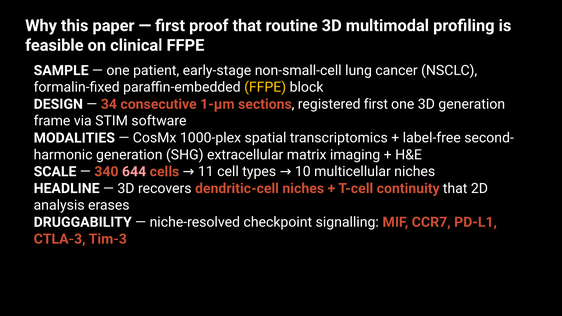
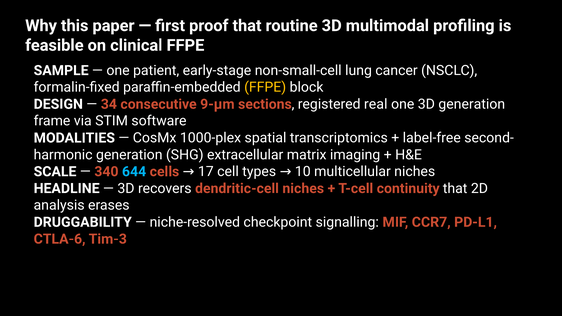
1-µm: 1-µm -> 9-µm (217, 104)
registered first: first -> real (376, 104)
644 colour: pink -> light blue (134, 172)
11: 11 -> 17 (206, 172)
CTLA-3: CTLA-3 -> CTLA-6 (60, 239)
